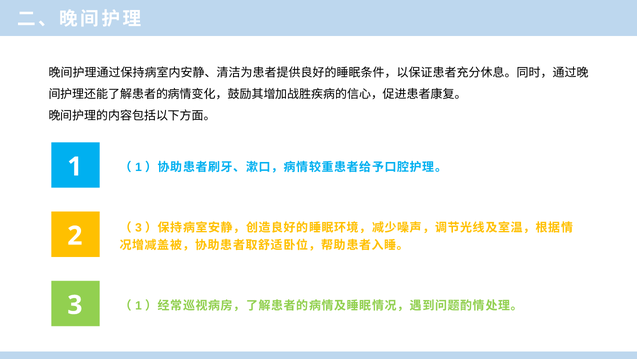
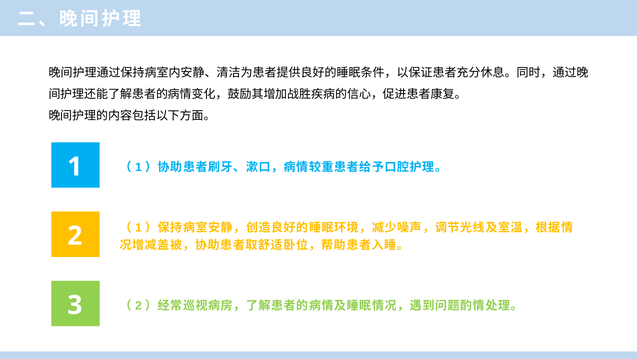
3: 3 -> 1 (138, 228)
1: 1 -> 2 (138, 305)
